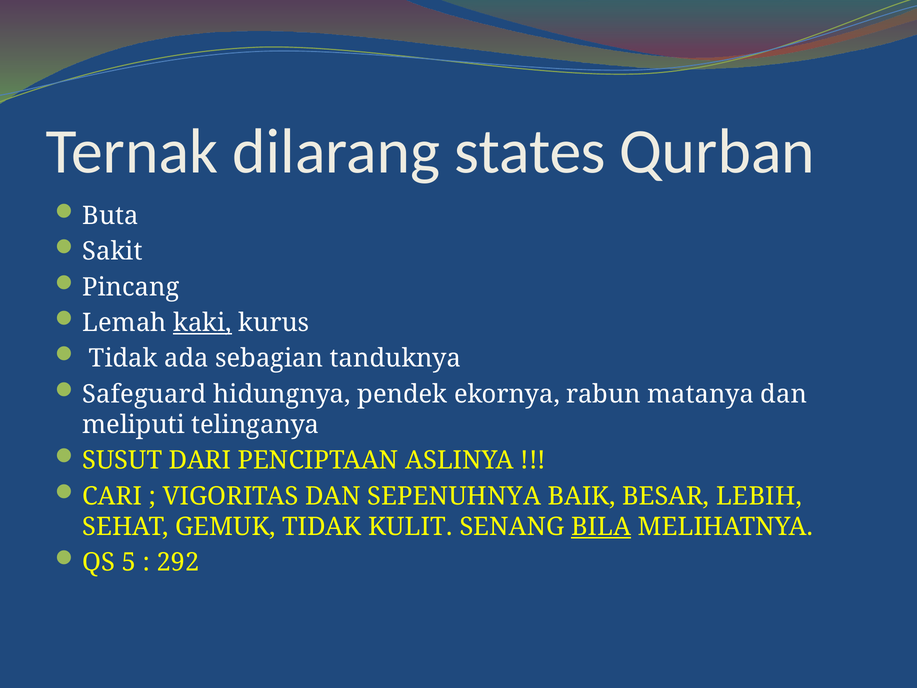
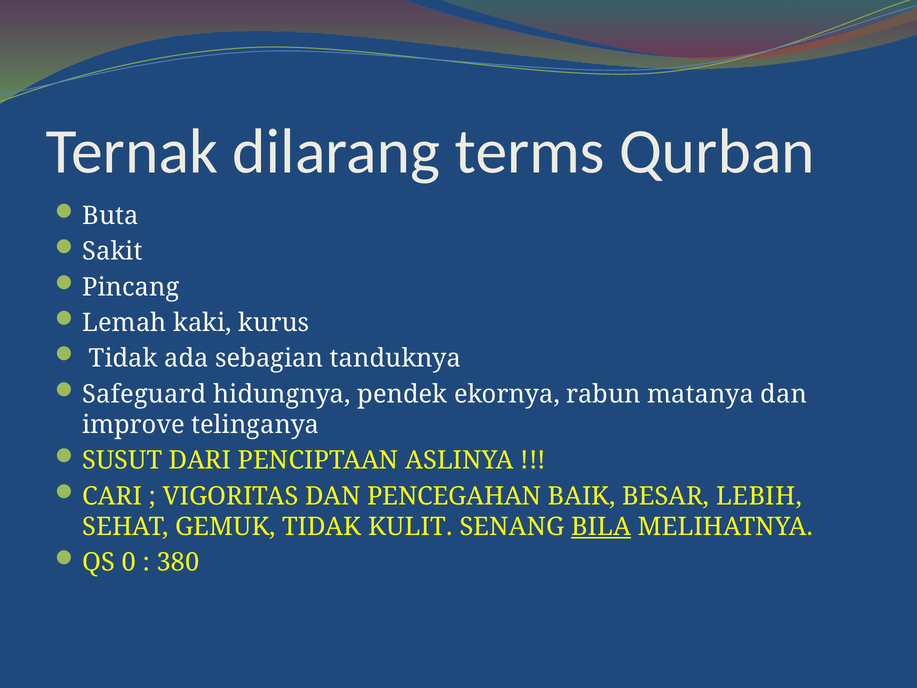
states: states -> terms (530, 151)
kaki underline: present -> none (202, 323)
meliputi: meliputi -> improve (134, 425)
SEPENUHNYA: SEPENUHNYA -> PENCEGAHAN (454, 496)
5: 5 -> 0 (129, 562)
292: 292 -> 380 (178, 562)
